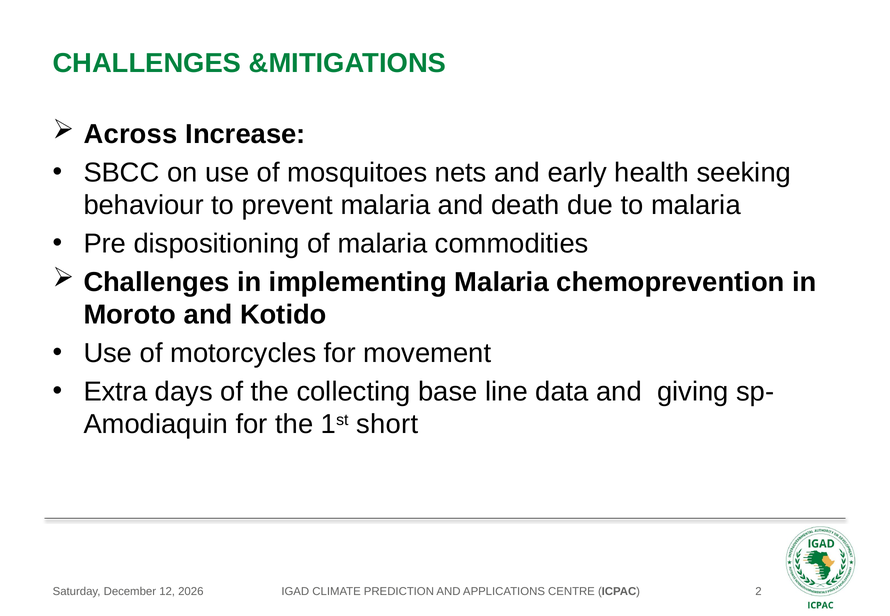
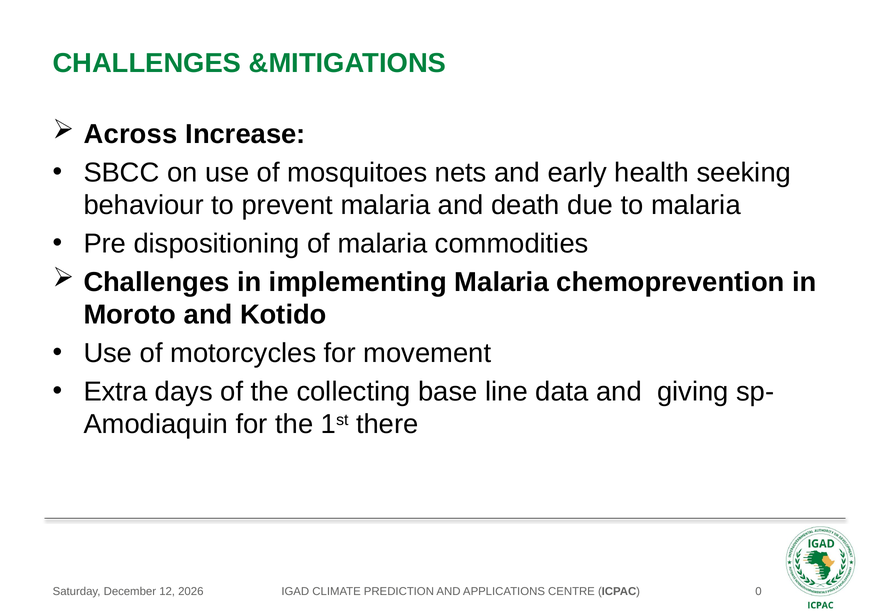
short: short -> there (387, 424)
2: 2 -> 0 (758, 592)
